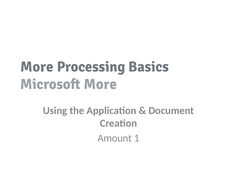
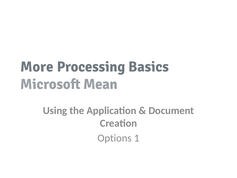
Microsoft More: More -> Mean (100, 84)
Amount: Amount -> Options (115, 138)
